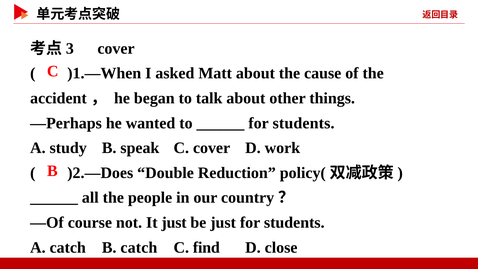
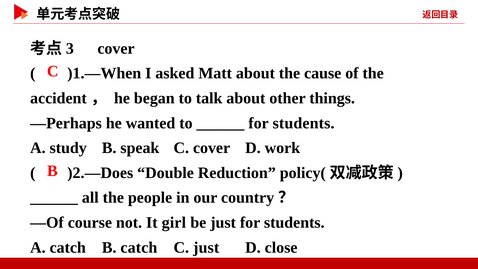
It just: just -> girl (174, 222)
C find: find -> just (206, 247)
